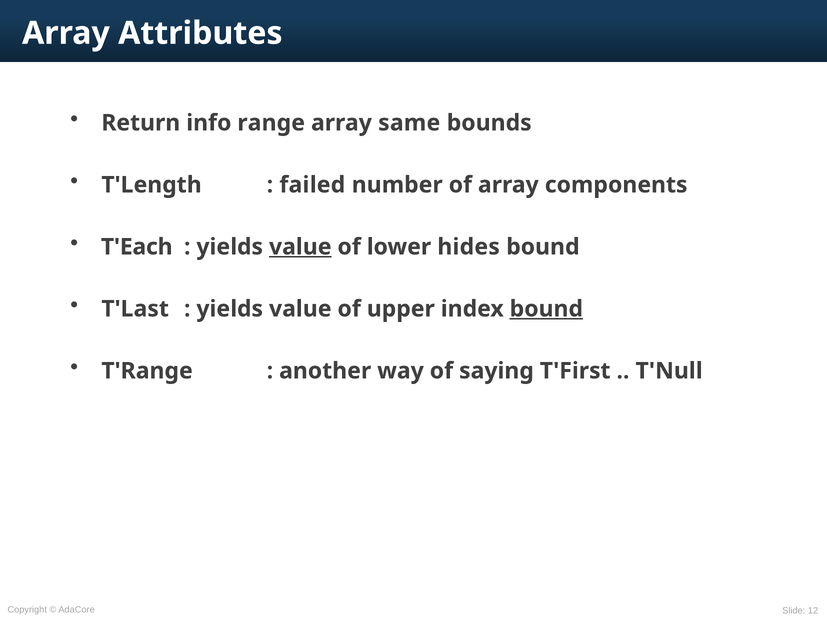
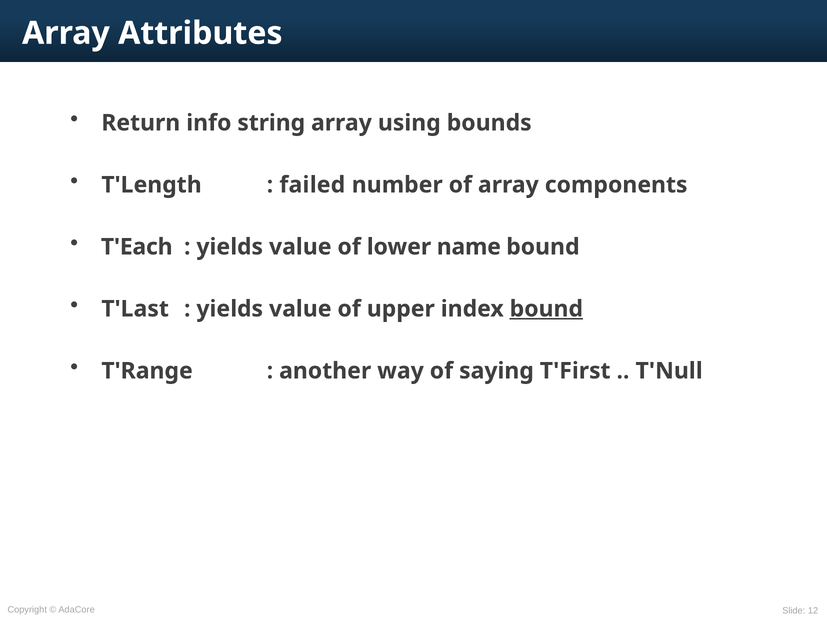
range: range -> string (271, 123)
same: same -> using (409, 123)
value underline: present -> none (300, 247)
hides: hides -> name (469, 247)
